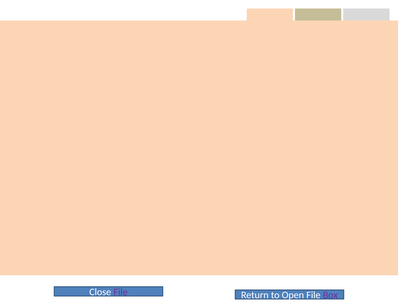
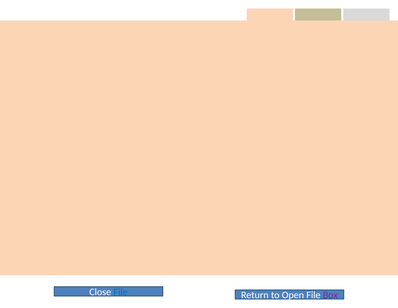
File colour: purple -> blue (121, 292)
